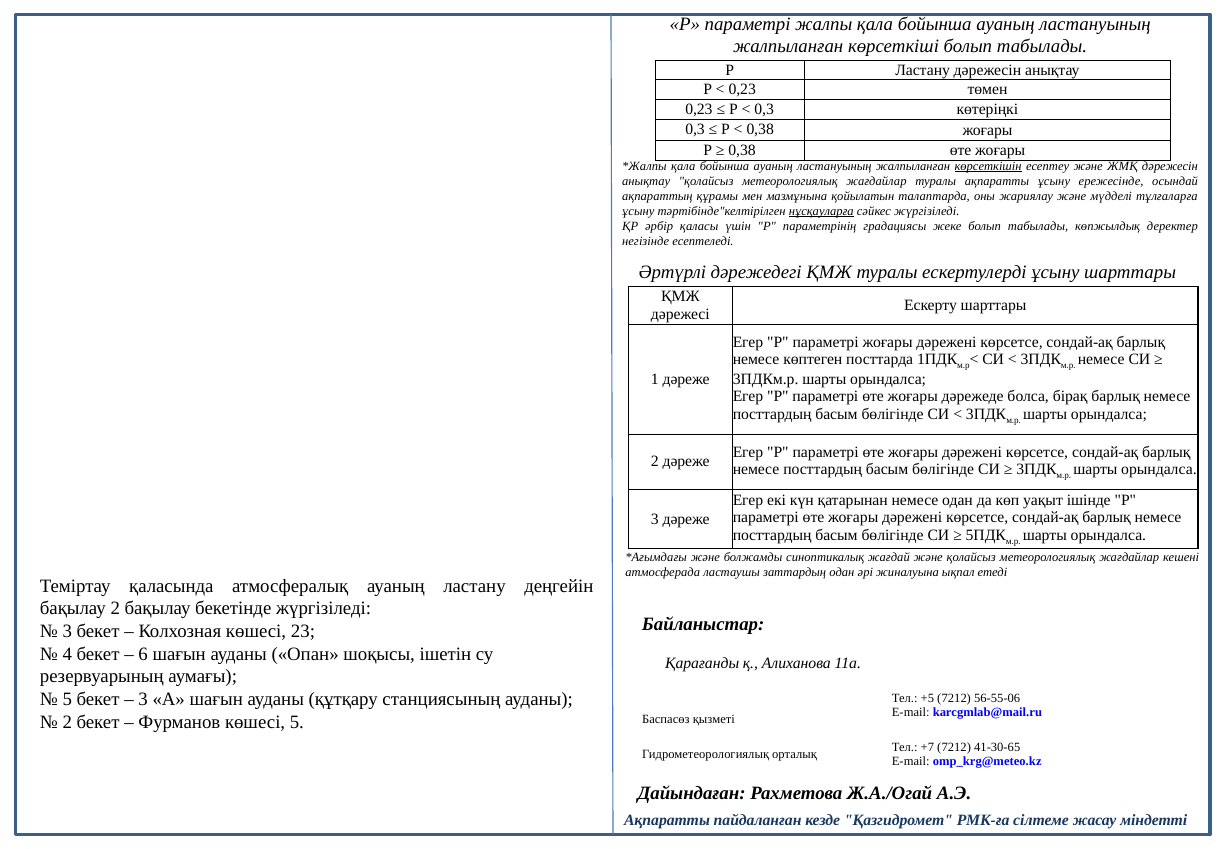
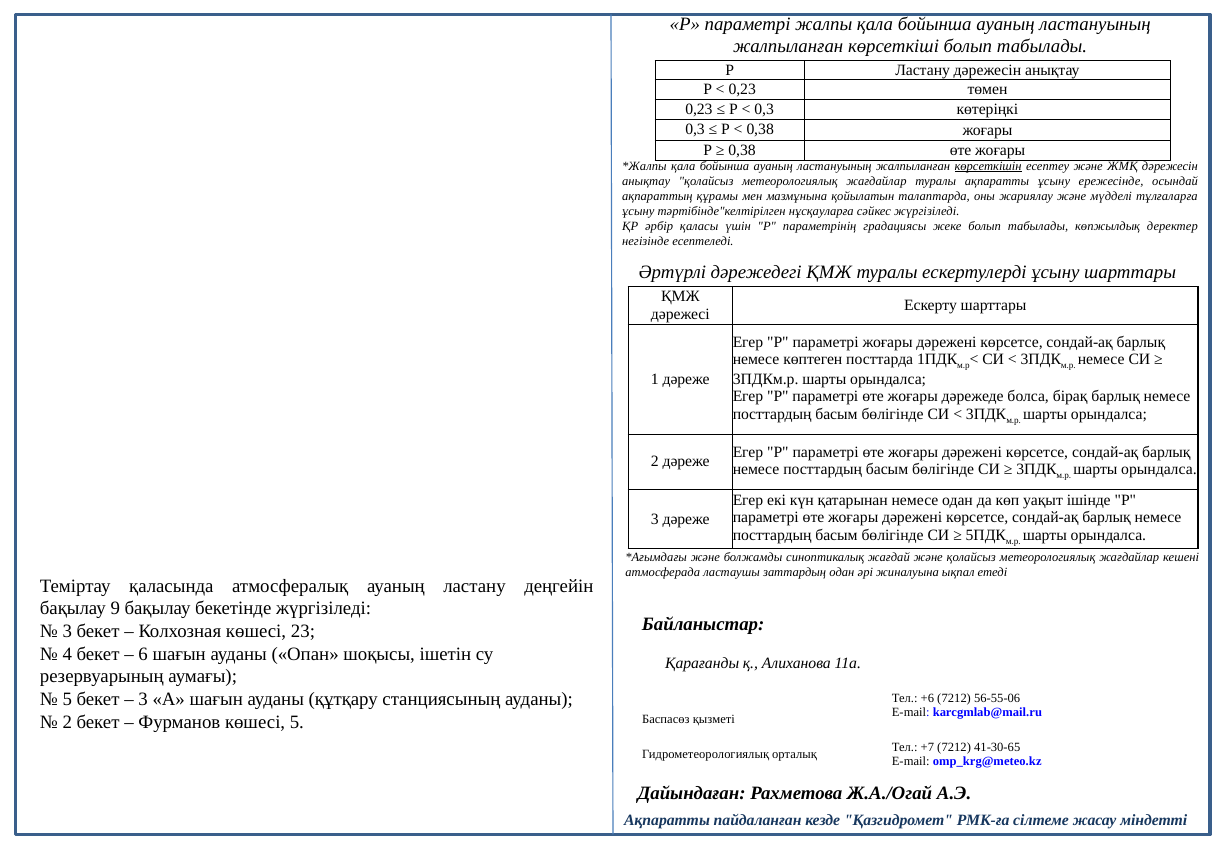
нұсқауларға underline: present -> none (821, 211)
бақылау 2: 2 -> 9 (115, 609)
+5: +5 -> +6 (927, 698)
